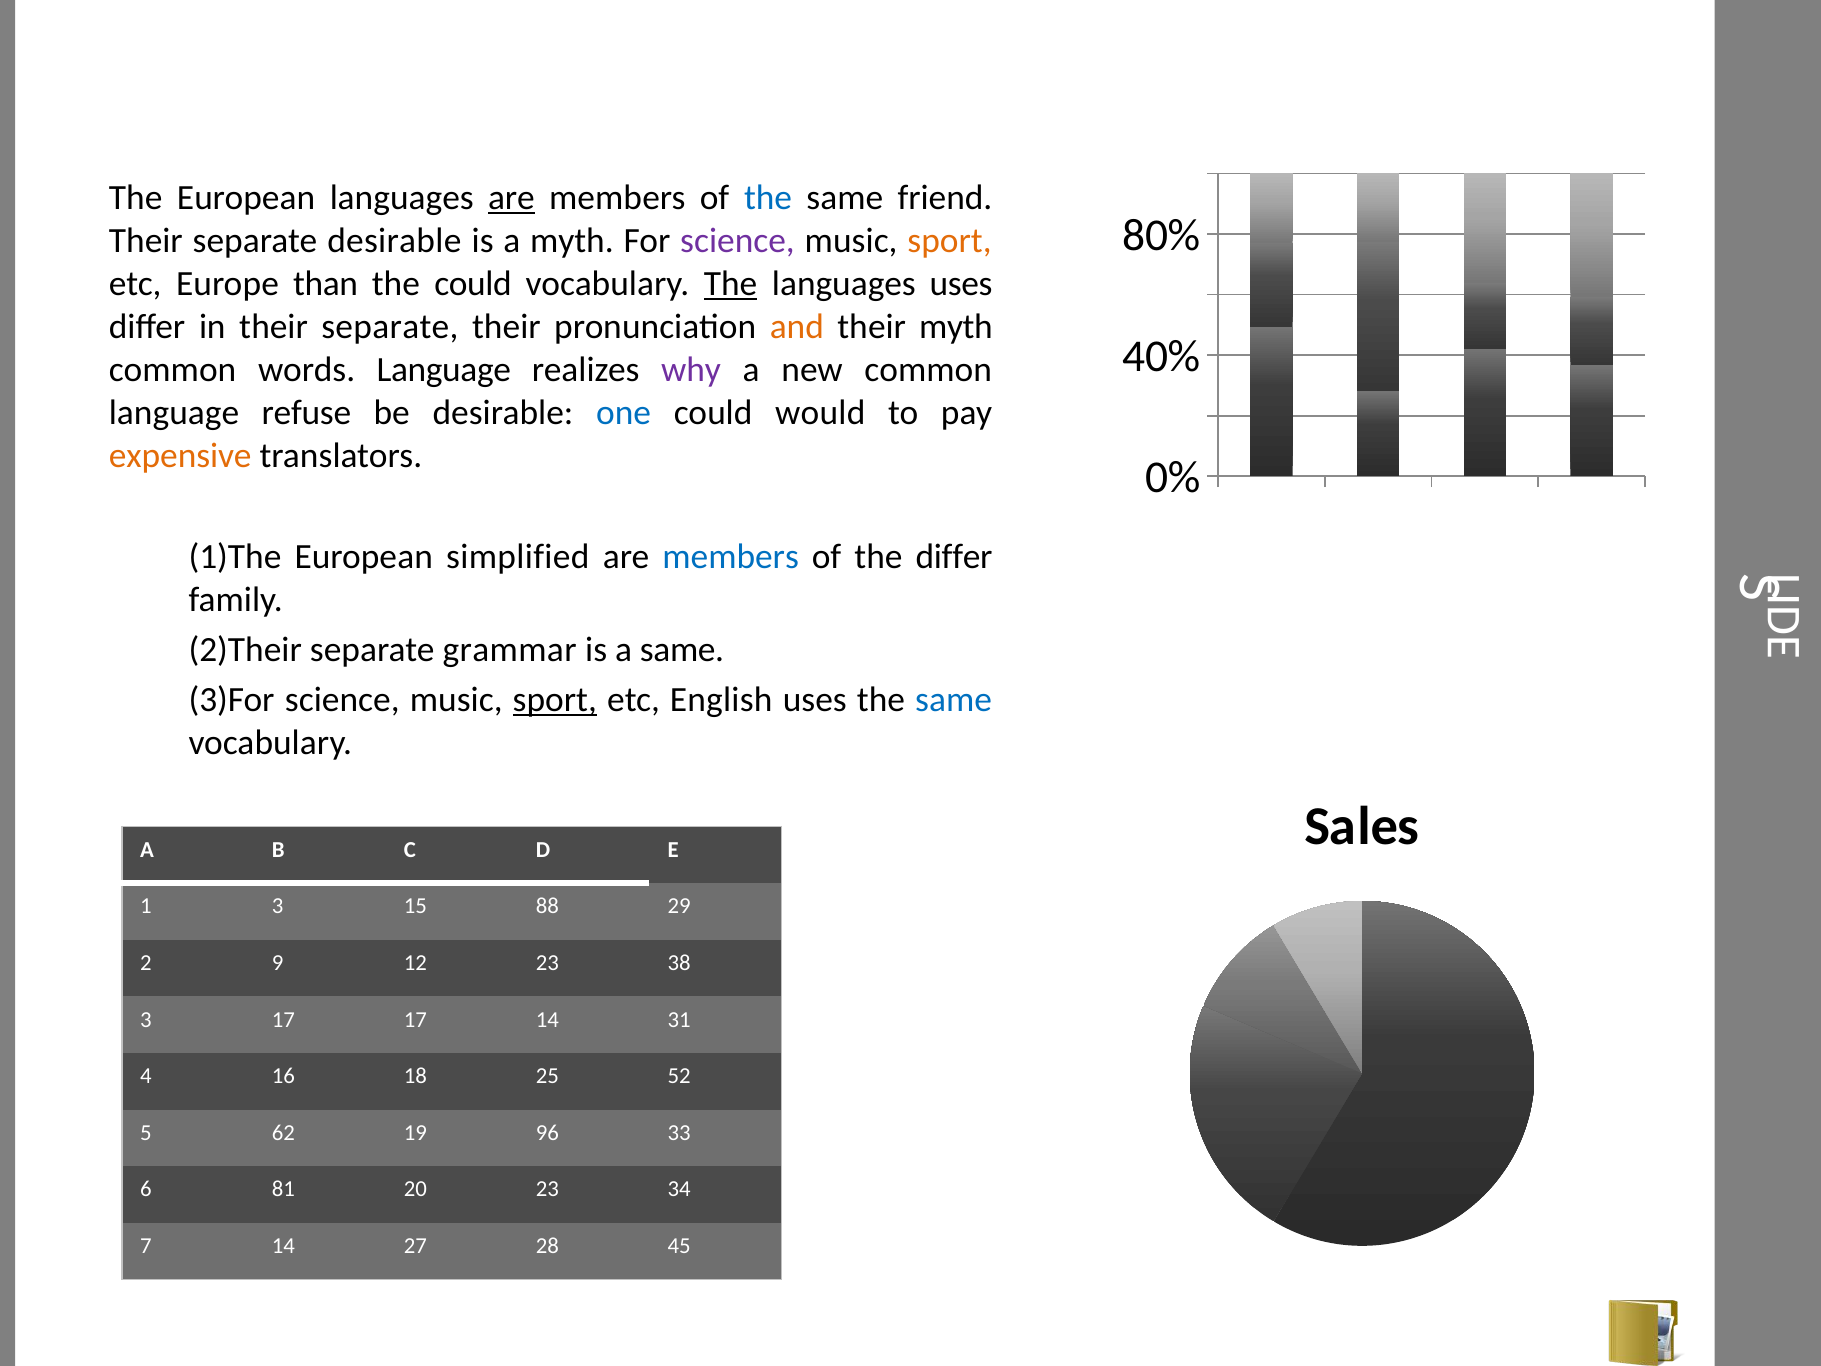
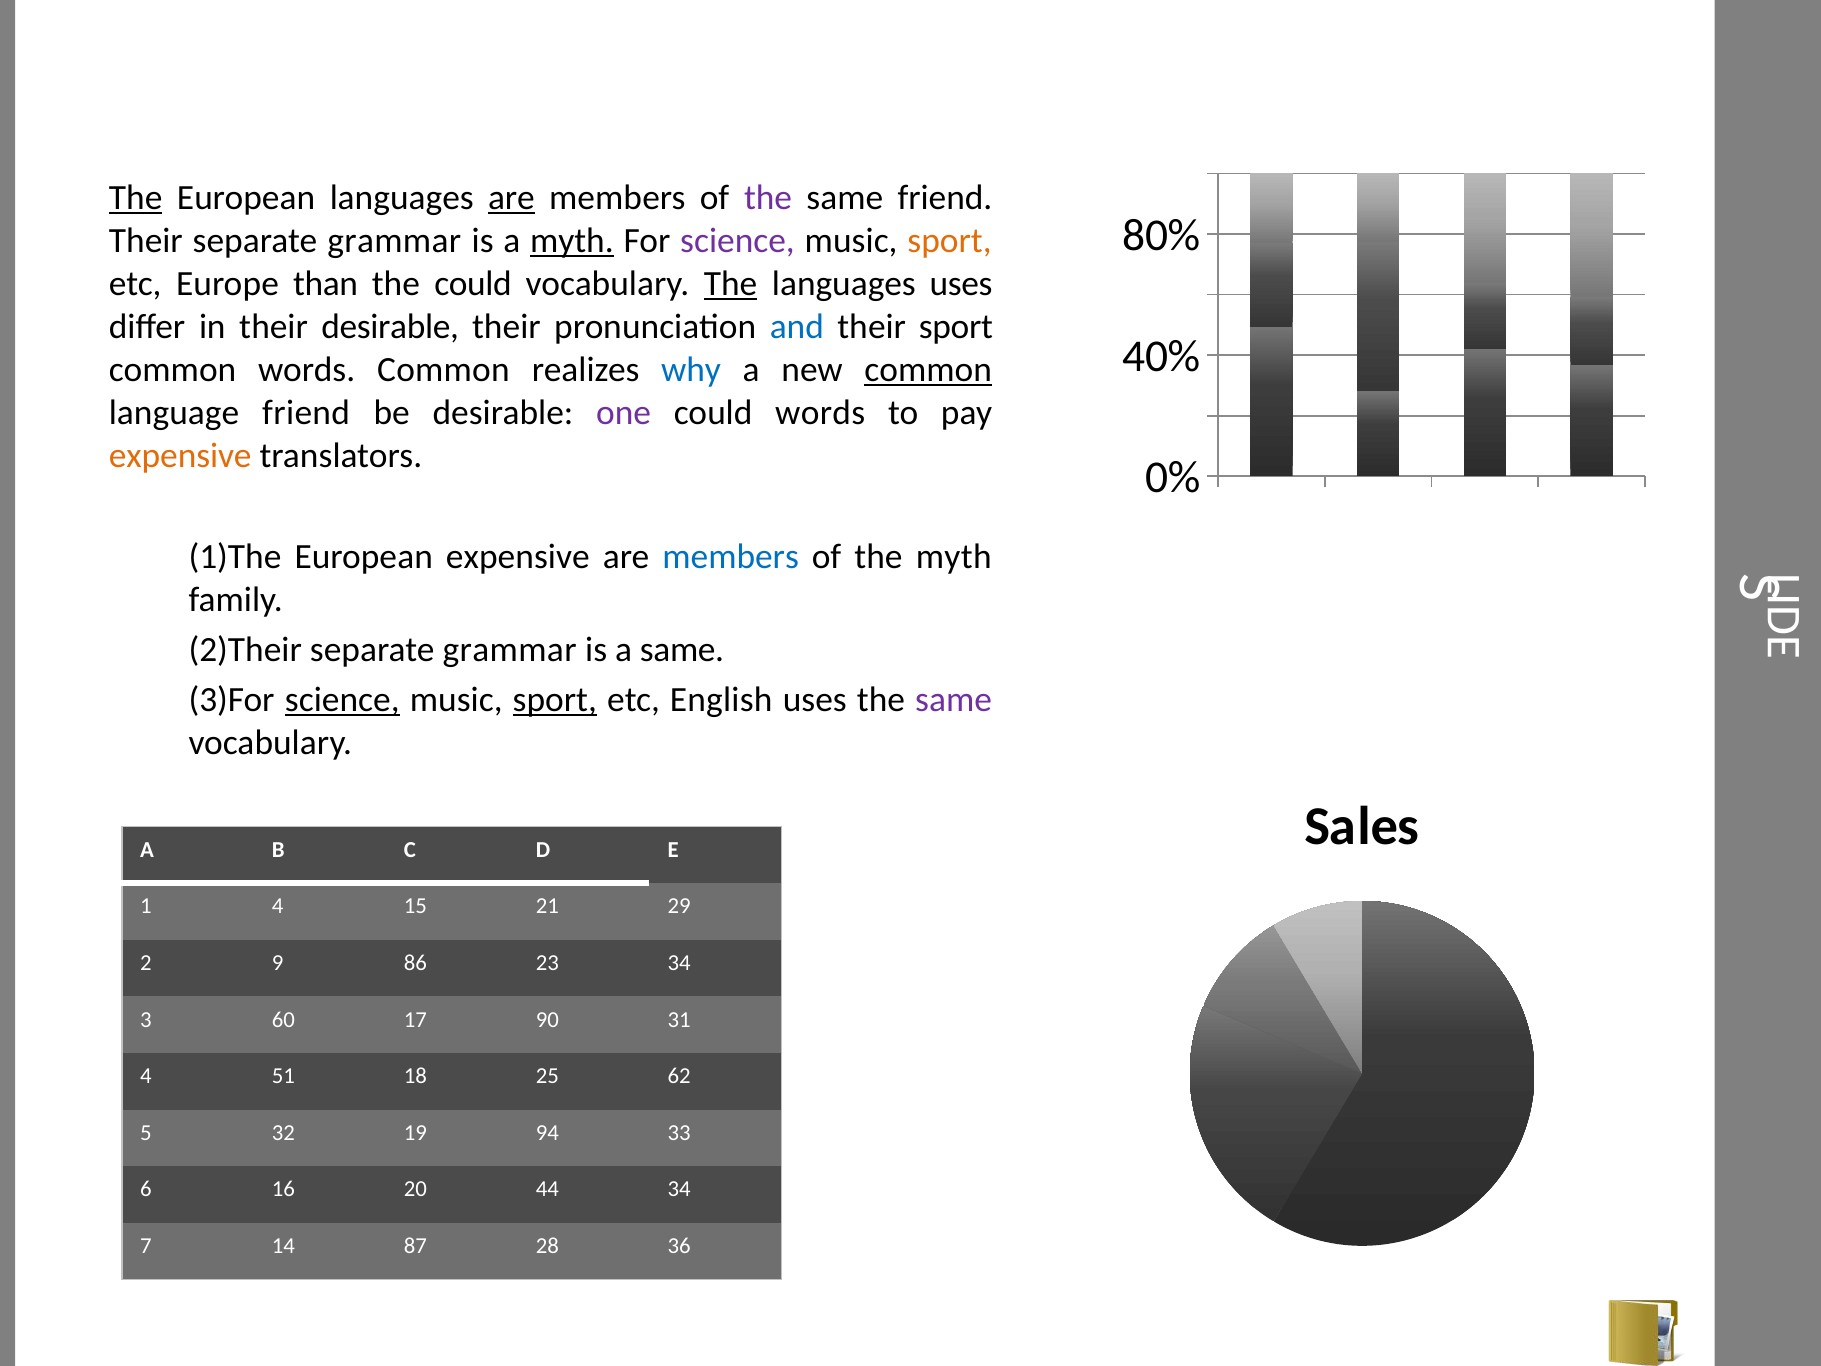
The underline: none -> present (136, 198)
the colour: blue -> purple (768, 198)
Their separate desirable: desirable -> grammar (394, 241)
myth underline: none -> present (572, 241)
in their separate: separate -> desirable (390, 327)
and colour: orange -> blue (797, 327)
their myth: myth -> sport (956, 327)
words Language: Language -> Common (443, 370)
why colour: purple -> blue (691, 370)
common underline: none -> present (928, 370)
language refuse: refuse -> friend (306, 413)
one colour: blue -> purple (624, 413)
could would: would -> words (820, 413)
European simplified: simplified -> expensive (518, 556)
the differ: differ -> myth (954, 556)
science underline: none -> present (342, 700)
same colour: blue -> purple (954, 700)
1 3: 3 -> 4 (278, 906)
88: 88 -> 21 (547, 906)
12: 12 -> 86 (415, 963)
23 38: 38 -> 34 (679, 963)
3 17: 17 -> 60 (283, 1019)
17 14: 14 -> 90 (547, 1019)
16: 16 -> 51 (283, 1076)
52: 52 -> 62 (679, 1076)
62: 62 -> 32 (283, 1133)
96: 96 -> 94 (547, 1133)
81: 81 -> 16 (283, 1189)
20 23: 23 -> 44 (547, 1189)
27: 27 -> 87 (415, 1246)
45: 45 -> 36 (679, 1246)
